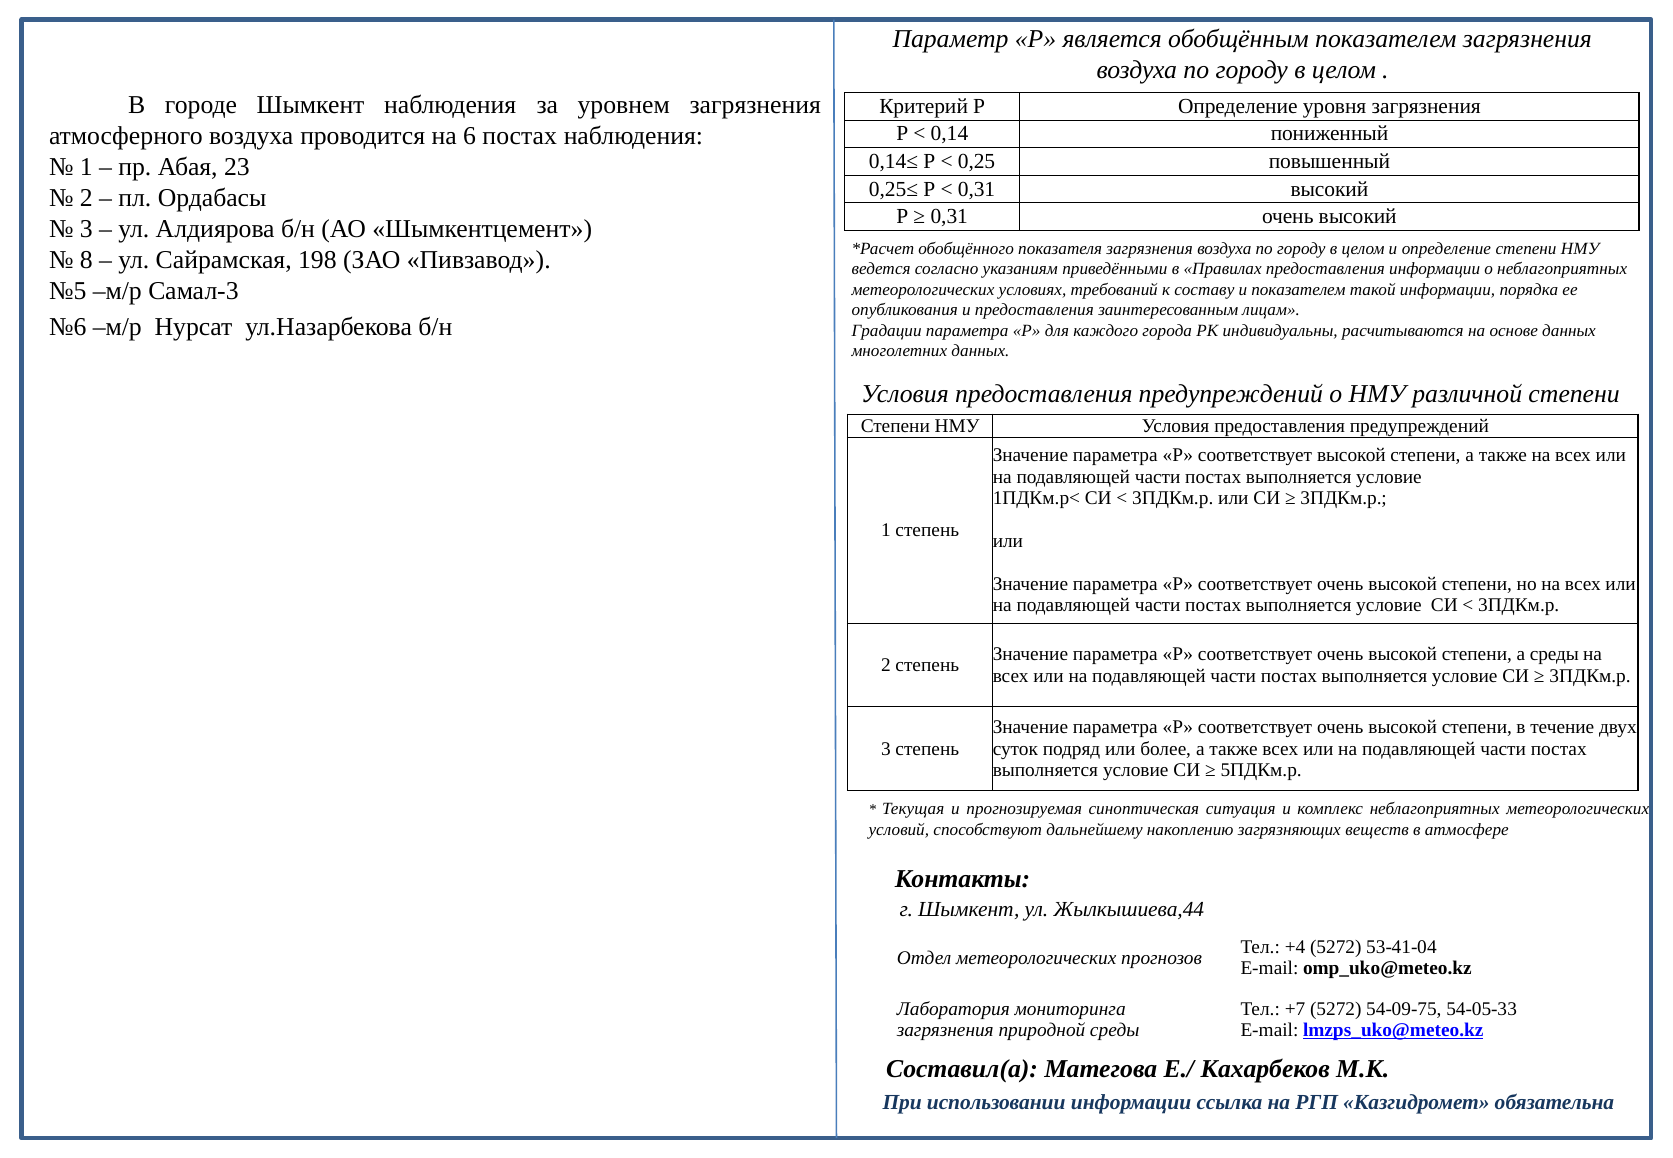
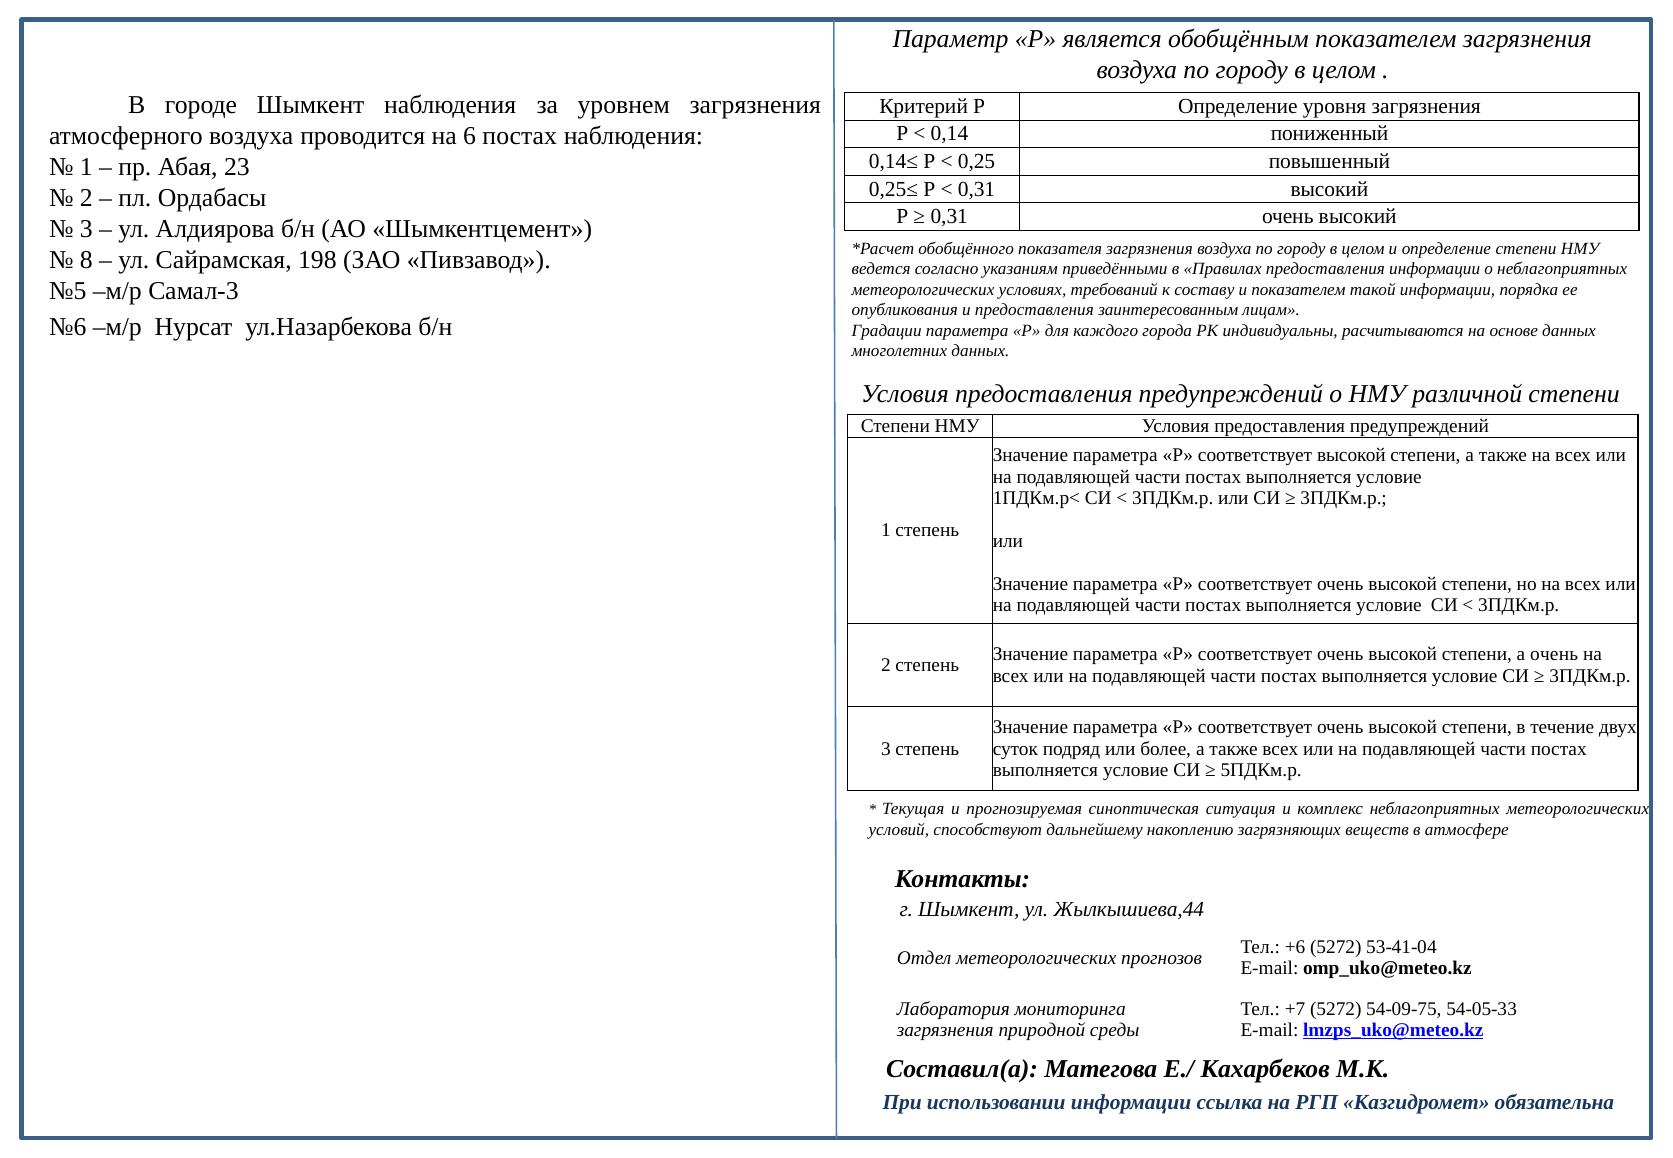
а среды: среды -> очень (1554, 655)
+4: +4 -> +6 (1295, 947)
